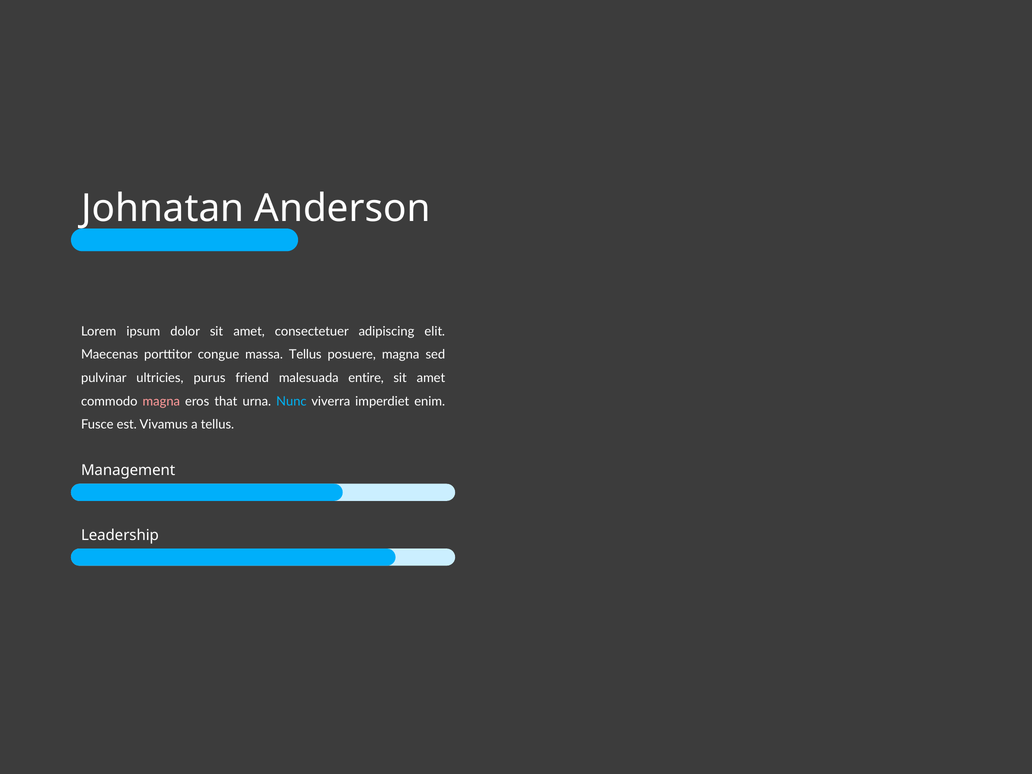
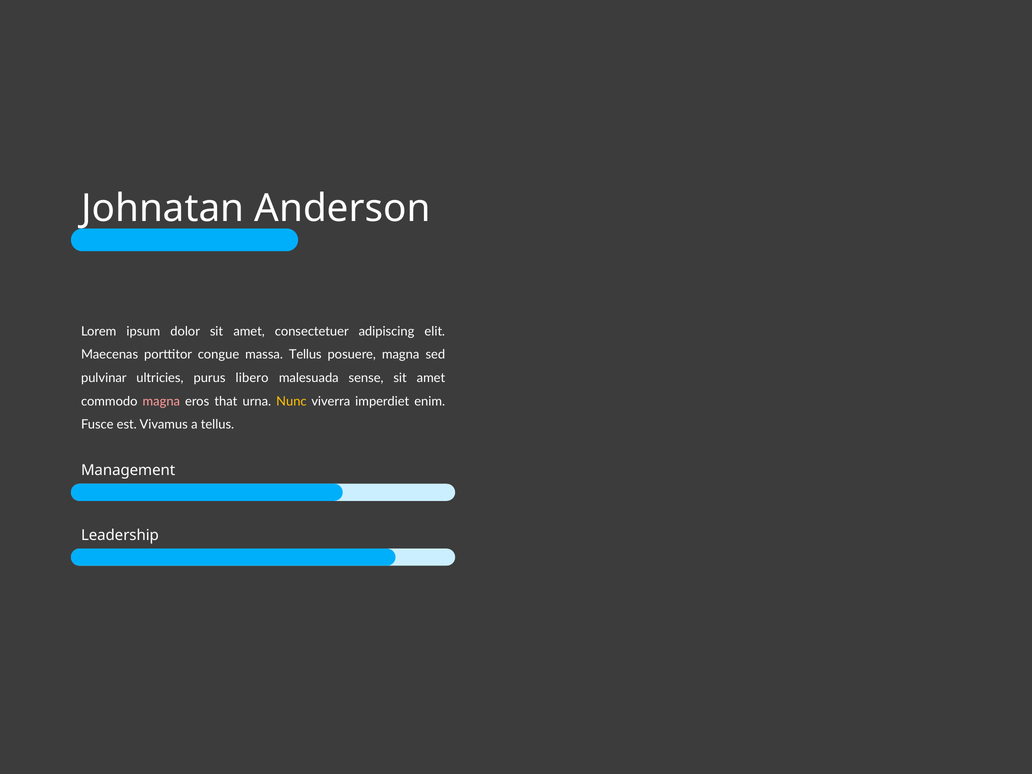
friend: friend -> libero (252, 378)
entire: entire -> sense (366, 378)
Nunc colour: light blue -> yellow (291, 401)
